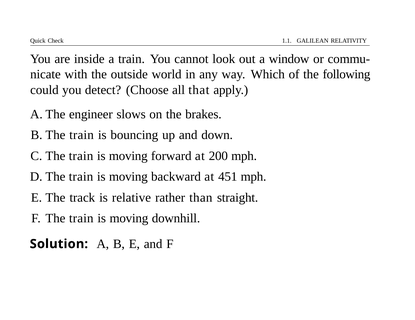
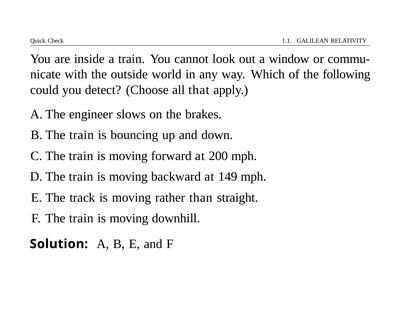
451: 451 -> 149 (228, 177)
track is relative: relative -> moving (132, 198)
